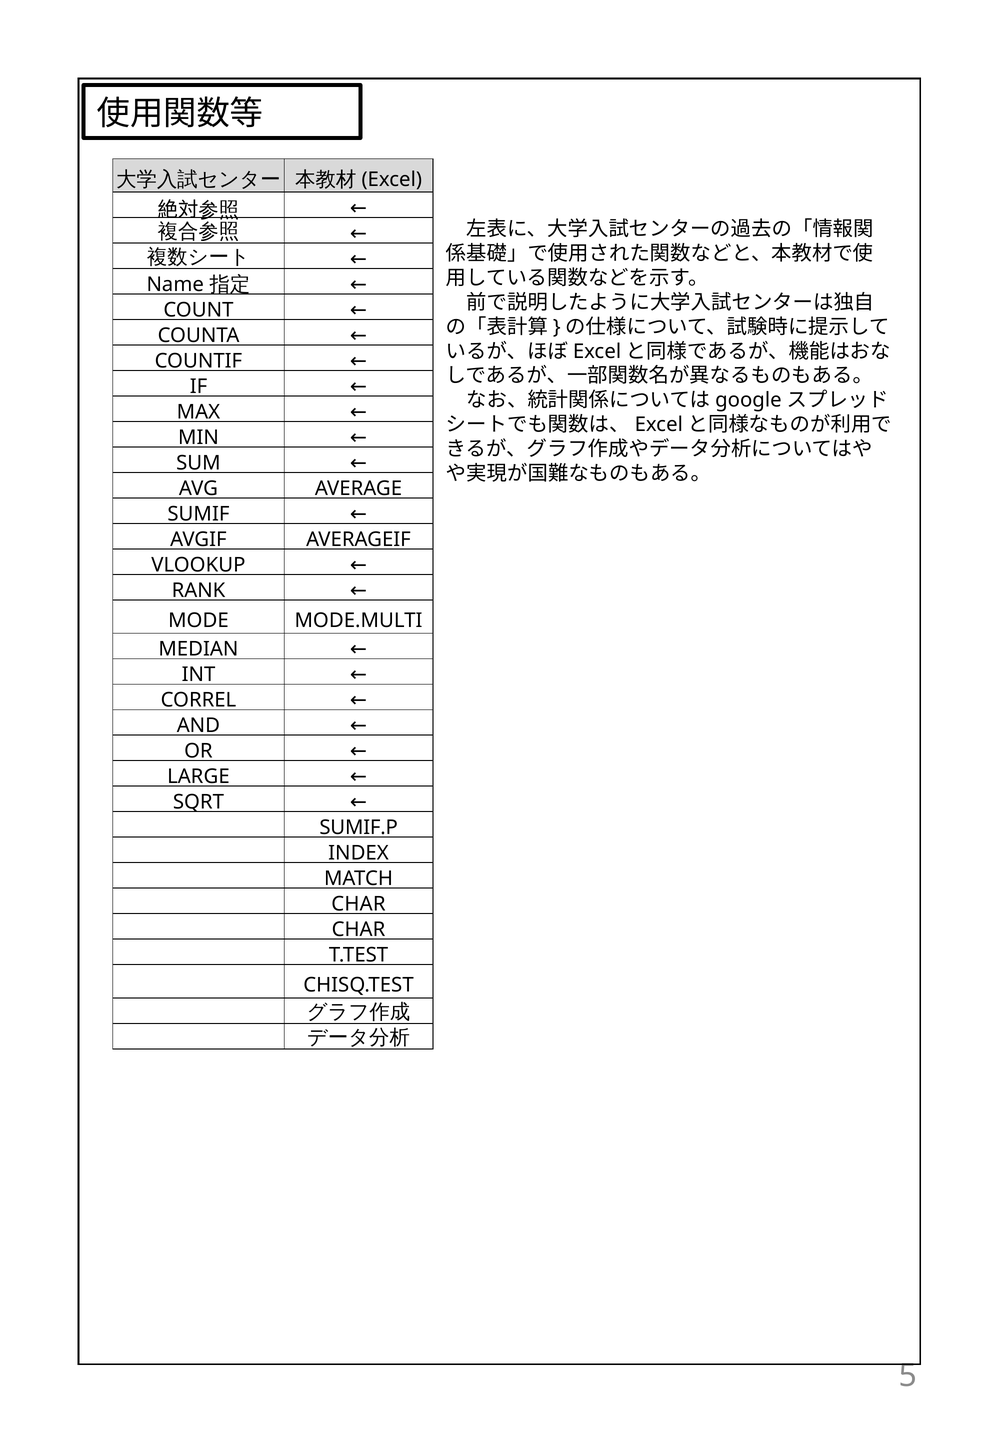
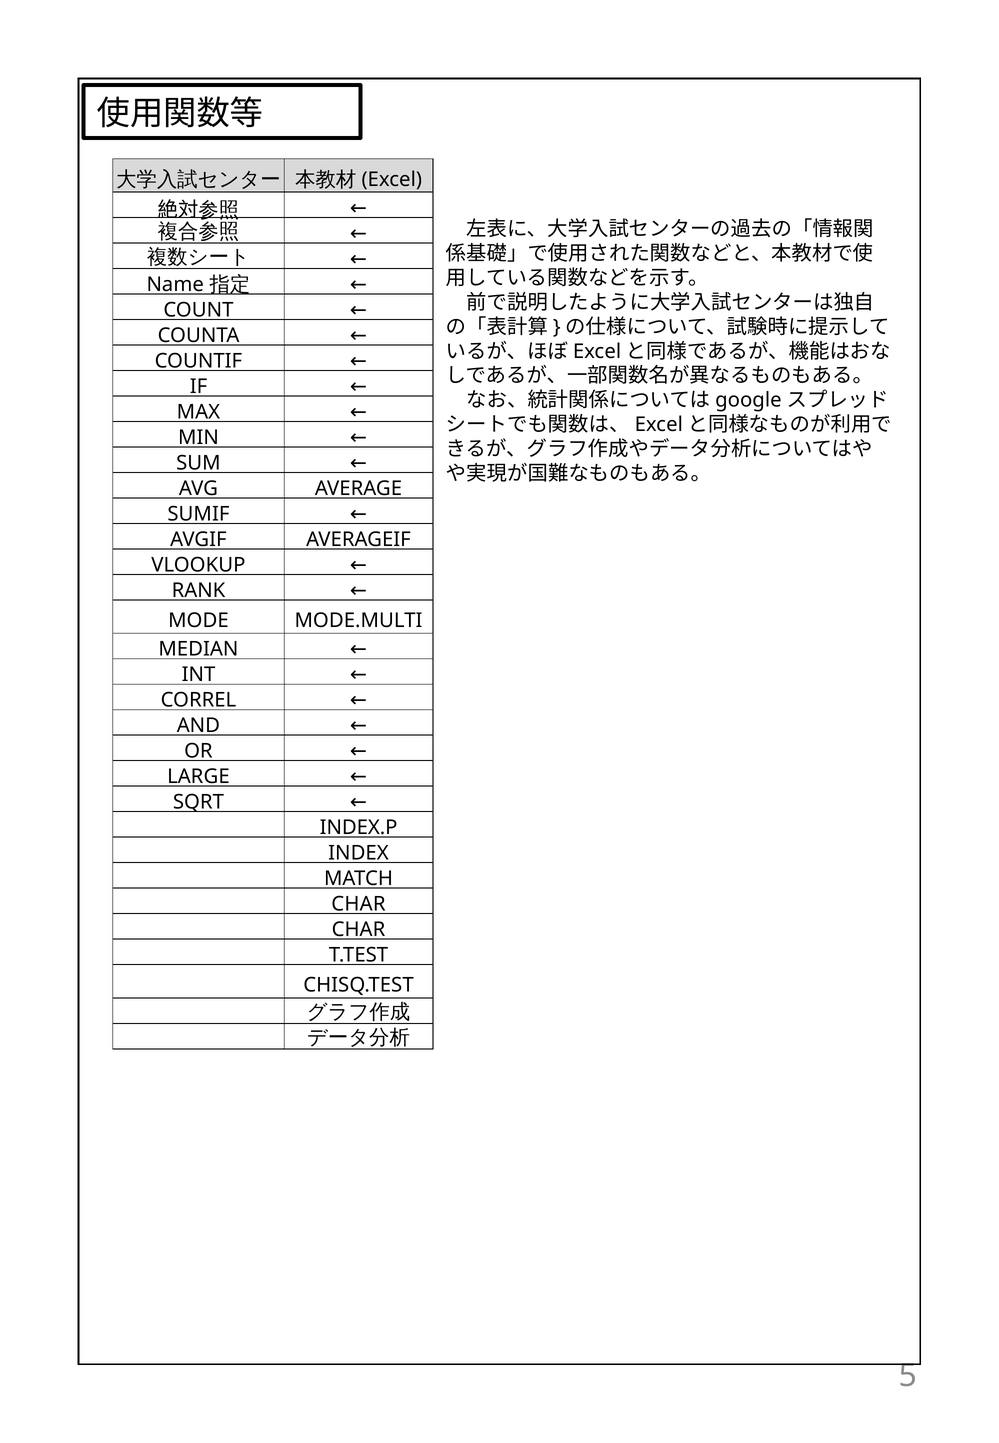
SUMIF.P: SUMIF.P -> INDEX.P (359, 828)
